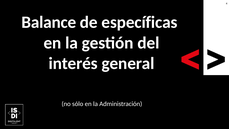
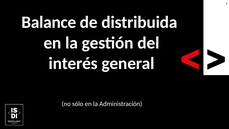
específicas: específicas -> distribuida (139, 22)
